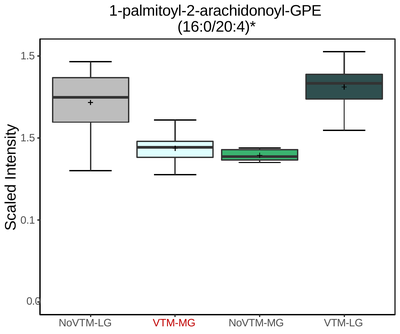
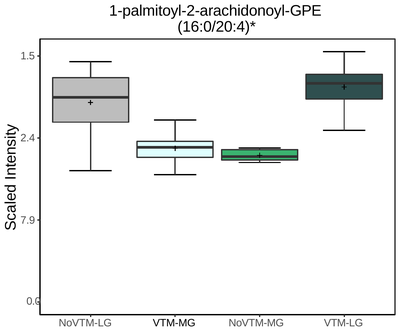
1.5: 1.5 -> 2.4 (28, 138)
0.1: 0.1 -> 7.9 (28, 220)
VTM-MG colour: red -> black (174, 322)
